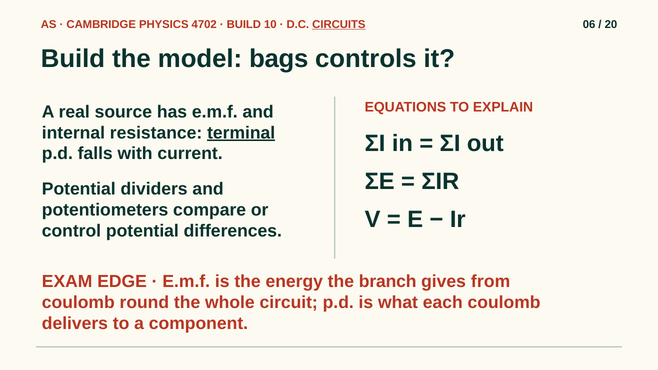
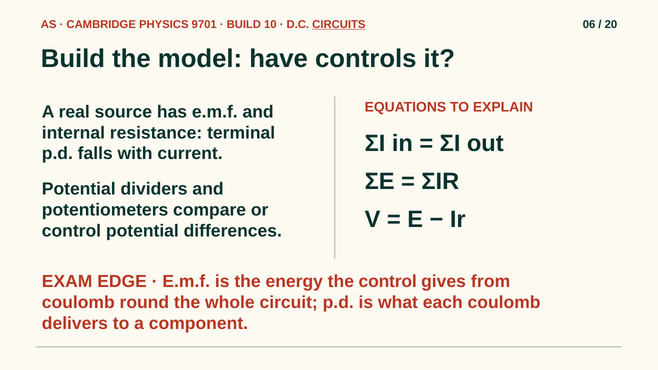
4702: 4702 -> 9701 (204, 24)
bags: bags -> have (279, 59)
terminal underline: present -> none (241, 133)
the branch: branch -> control (388, 281)
